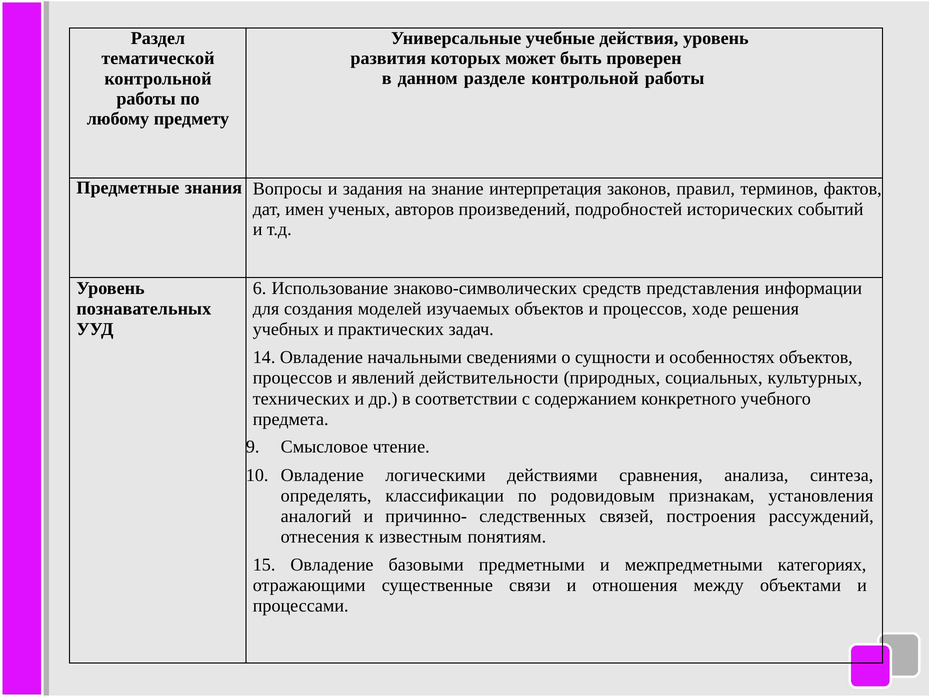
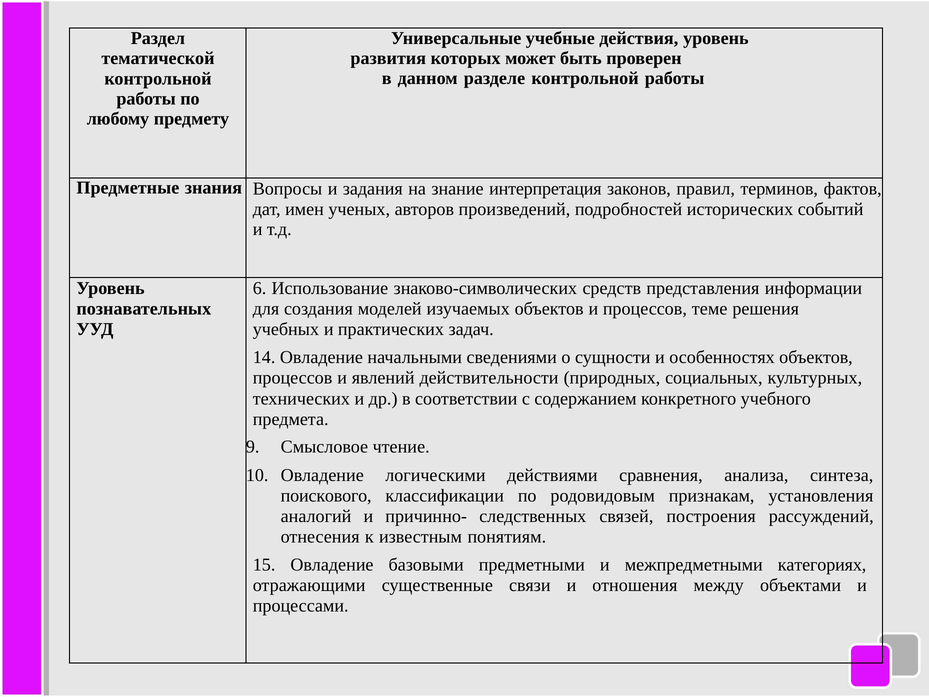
ходе: ходе -> теме (710, 309)
определять: определять -> поискового (326, 495)
